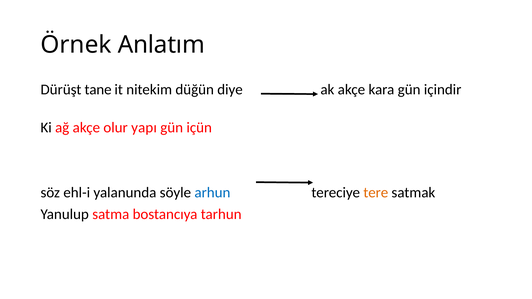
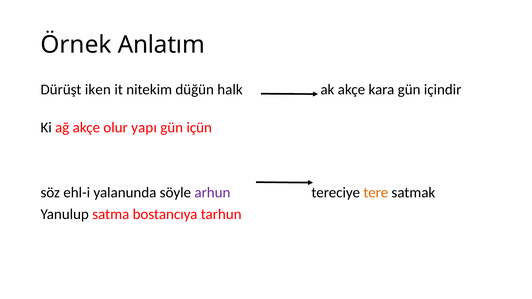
tane: tane -> iken (98, 90)
diye: diye -> halk (230, 90)
arhun colour: blue -> purple (212, 193)
